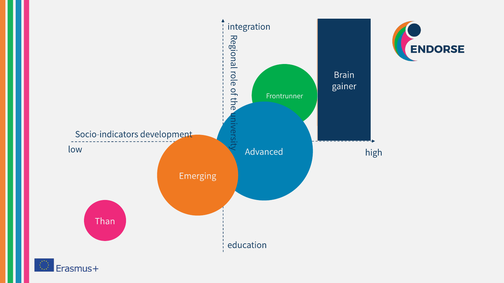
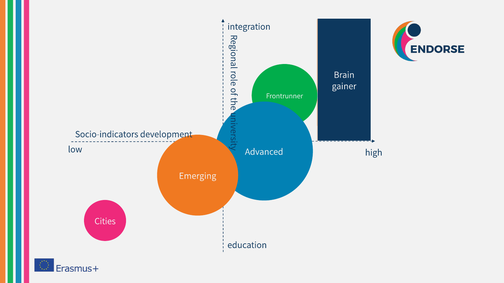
Than: Than -> Cities (105, 221)
